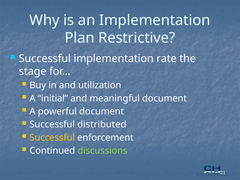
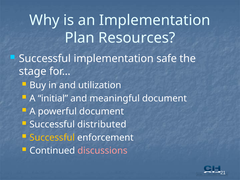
Restrictive: Restrictive -> Resources (137, 38)
rate: rate -> safe (167, 59)
discussions colour: light green -> pink (102, 151)
